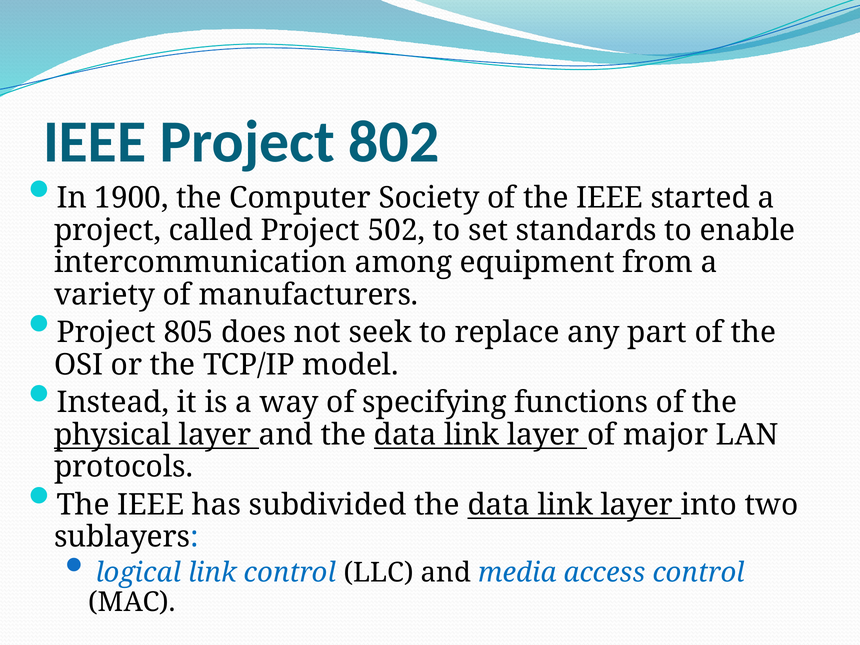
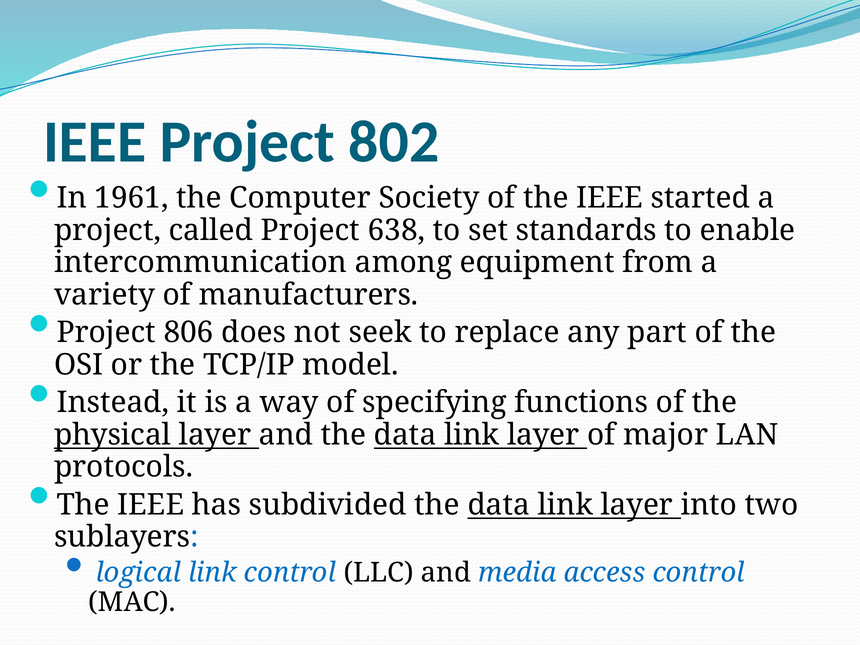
1900: 1900 -> 1961 (132, 198)
502: 502 -> 638 (396, 230)
805: 805 -> 806 (189, 332)
